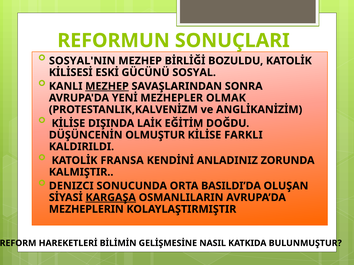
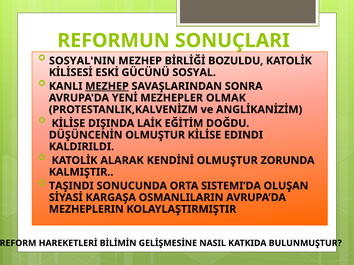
FARKLI: FARKLI -> EDINDI (244, 135)
FRANSA: FRANSA -> ALARAK (122, 161)
KENDİNİ ANLADINIZ: ANLADINIZ -> OLMUŞTUR (227, 161)
DENIZCI: DENIZCI -> TAŞINDI (71, 186)
BASILDI’DA: BASILDI’DA -> SISTEMI’DA (231, 186)
KARGAŞA underline: present -> none (111, 198)
